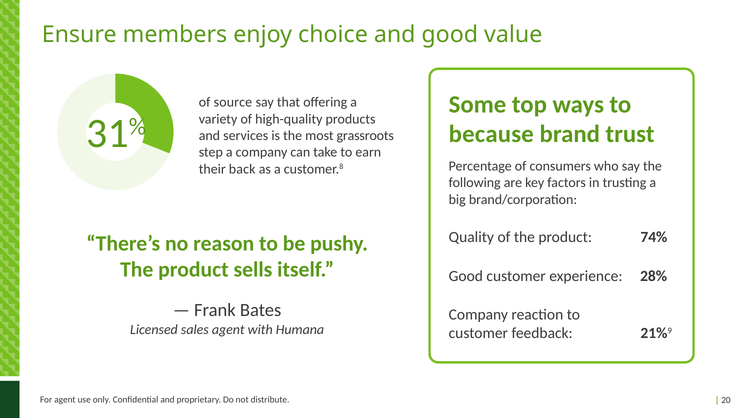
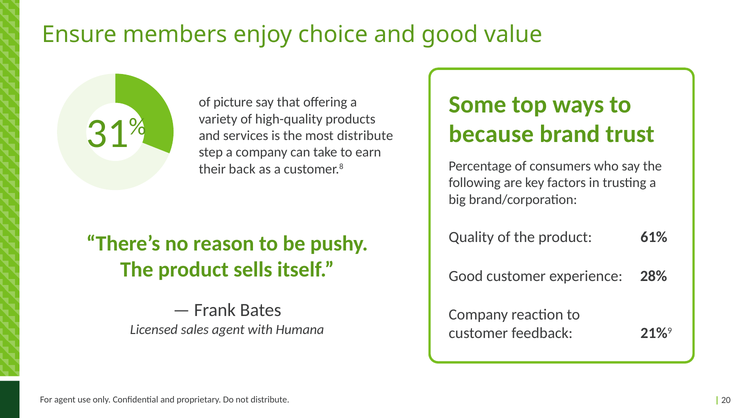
source: source -> picture (233, 102)
most grassroots: grassroots -> distribute (365, 136)
74%: 74% -> 61% (654, 237)
